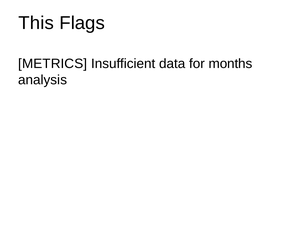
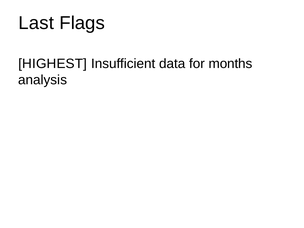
This: This -> Last (36, 23)
METRICS: METRICS -> HIGHEST (53, 64)
